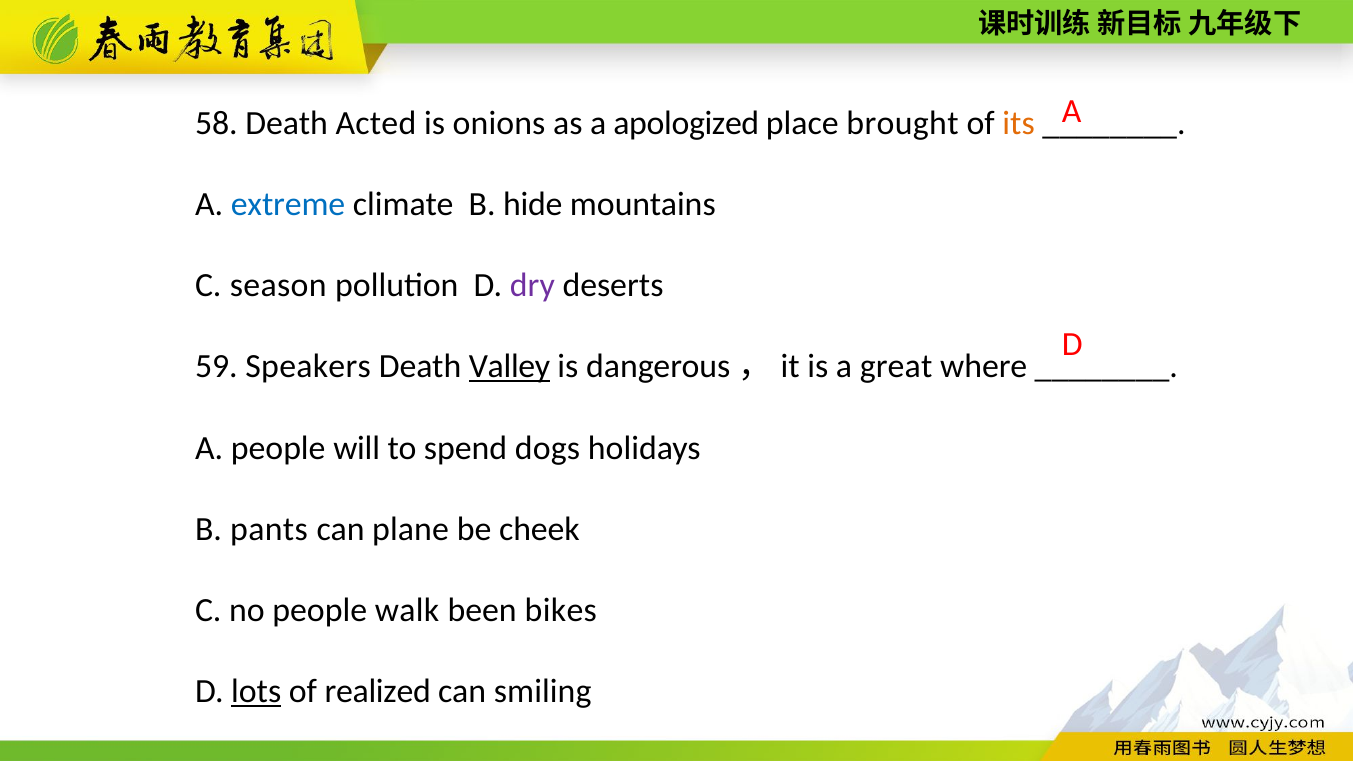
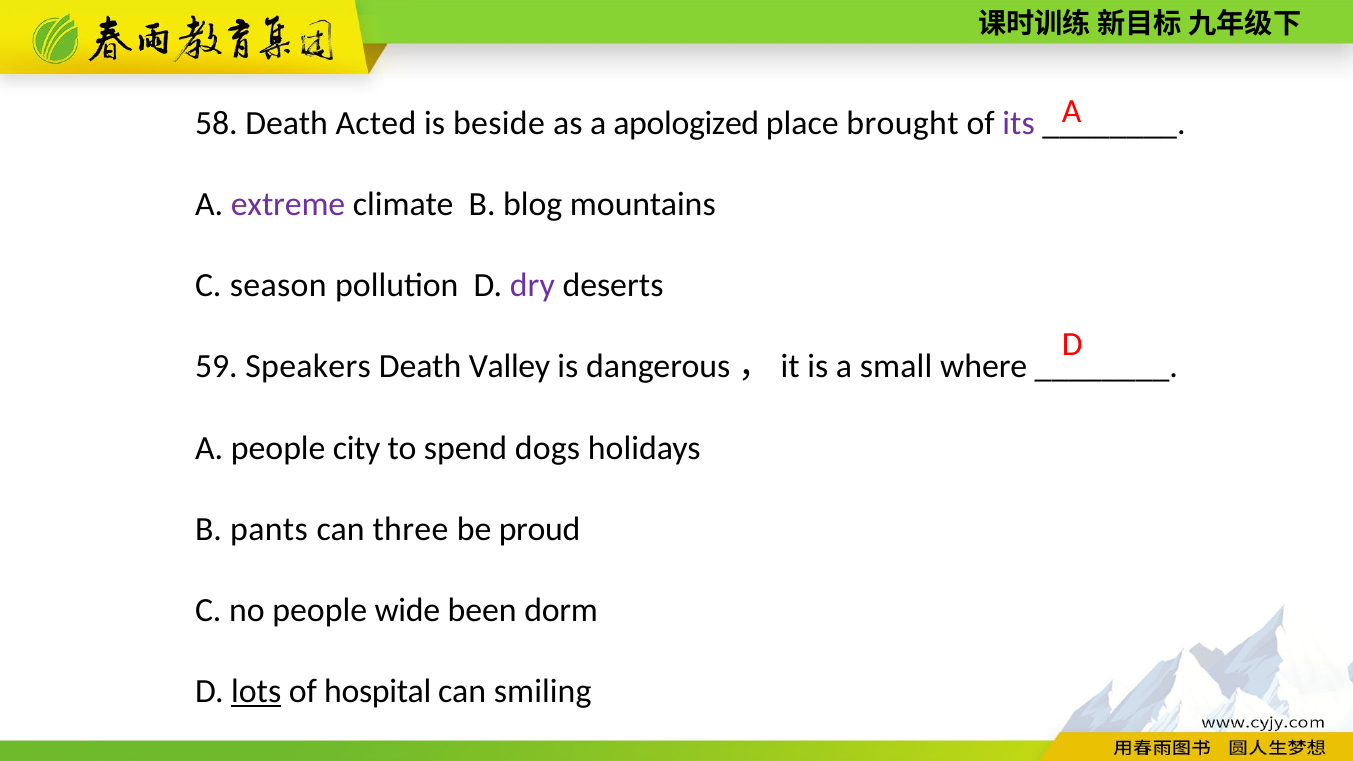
onions: onions -> beside (499, 123)
its colour: orange -> purple (1019, 123)
extreme colour: blue -> purple (288, 204)
hide: hide -> blog (533, 204)
Valley underline: present -> none (510, 367)
great: great -> small (896, 367)
will: will -> city (357, 448)
plane: plane -> three (410, 529)
cheek: cheek -> proud (540, 529)
walk: walk -> wide (407, 610)
bikes: bikes -> dorm (561, 610)
realized: realized -> hospital (378, 692)
